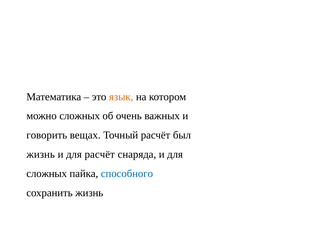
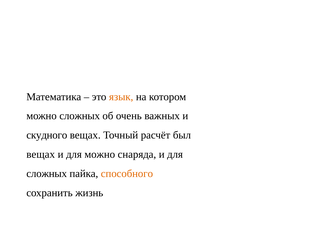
говорить: говорить -> скудного (47, 135)
жизнь: жизнь -> вещах (41, 155)
для расчёт: расчёт -> можно (100, 155)
способного colour: blue -> orange (127, 174)
